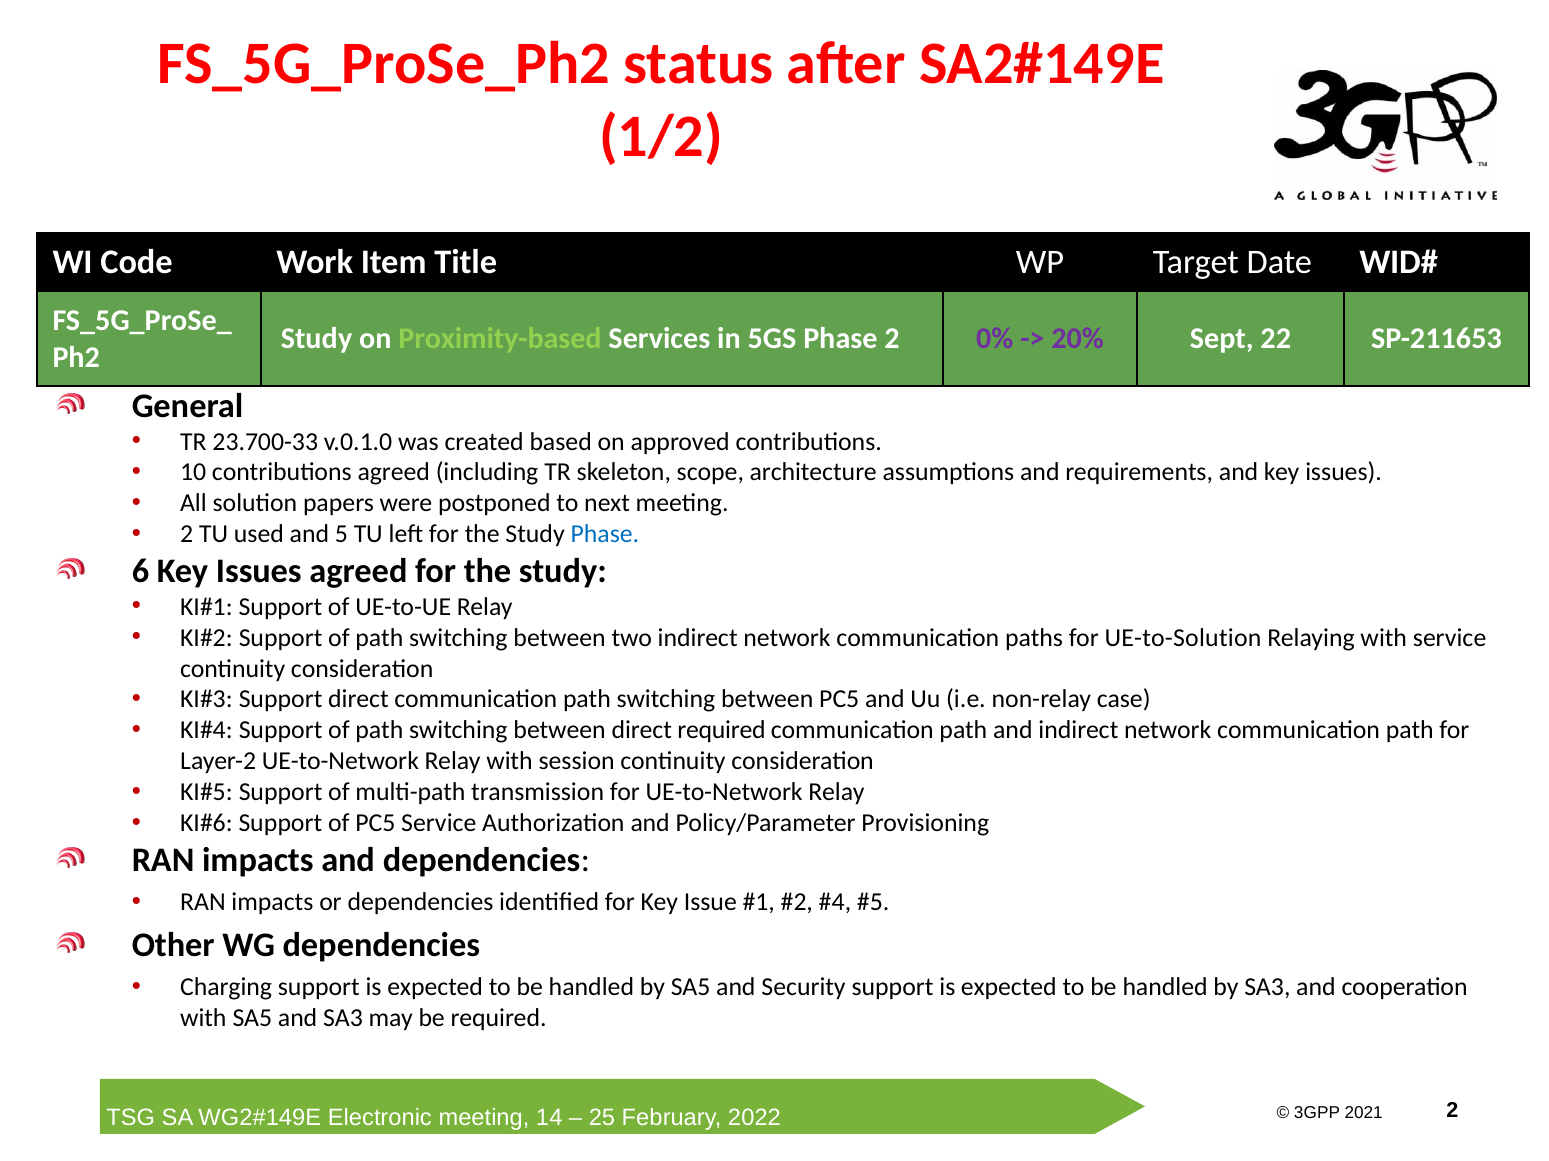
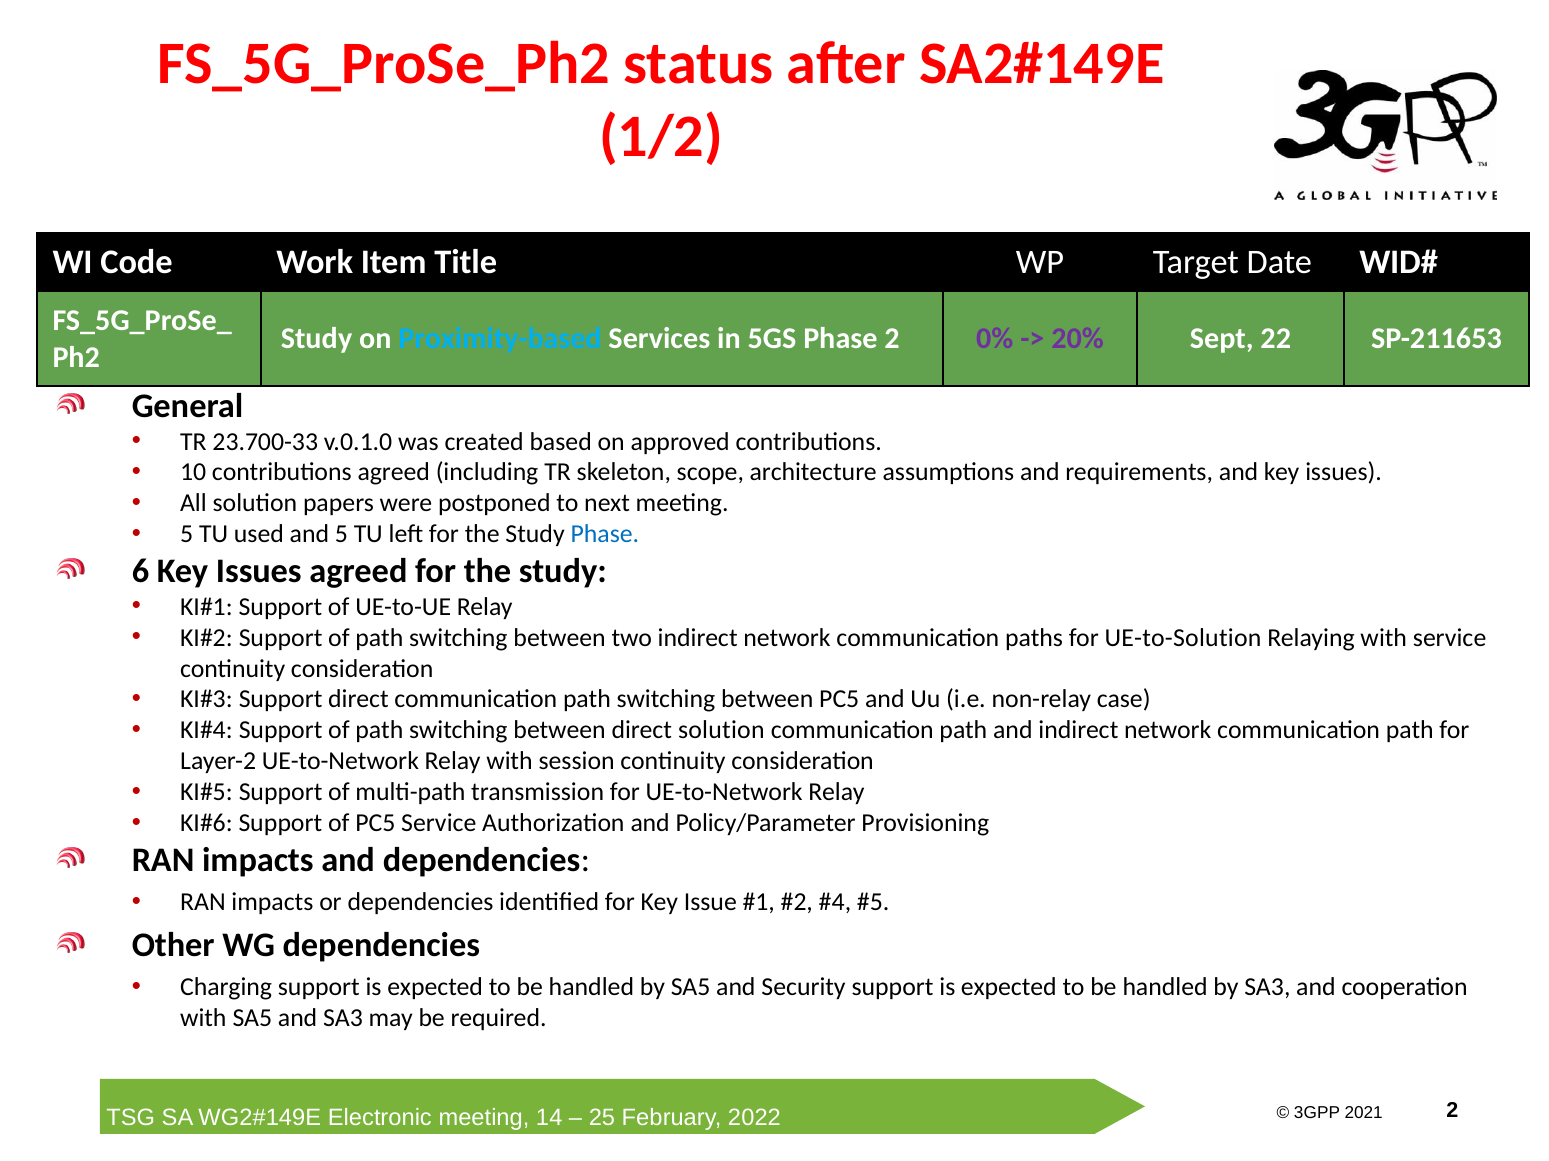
Proximity-based colour: light green -> light blue (500, 339)
2: 2 -> 5 (187, 535)
direct required: required -> solution (721, 731)
